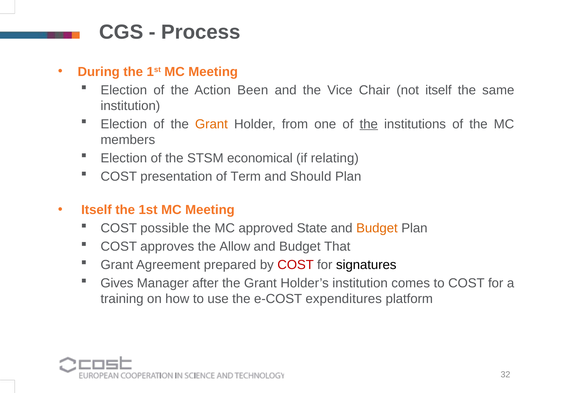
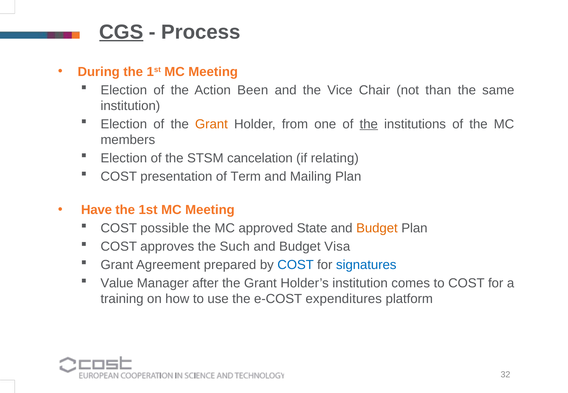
CGS underline: none -> present (121, 32)
not itself: itself -> than (438, 90)
economical: economical -> cancelation (260, 158)
Should: Should -> Mailing (311, 177)
Itself: Itself -> Have (97, 210)
Allow: Allow -> Such (235, 247)
That: That -> Visa (337, 247)
COST colour: red -> blue (296, 265)
signatures colour: black -> blue (366, 265)
Gives: Gives -> Value (117, 283)
